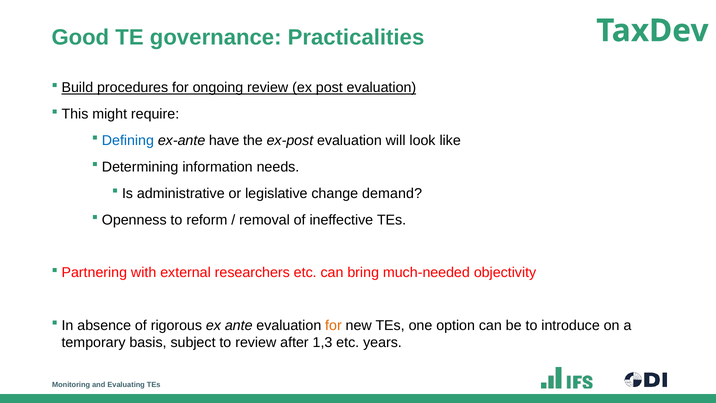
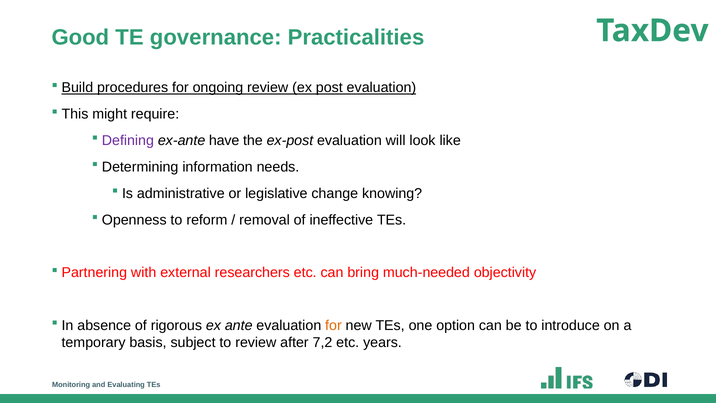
Defining colour: blue -> purple (128, 140)
demand: demand -> knowing (392, 193)
1,3: 1,3 -> 7,2 (322, 342)
